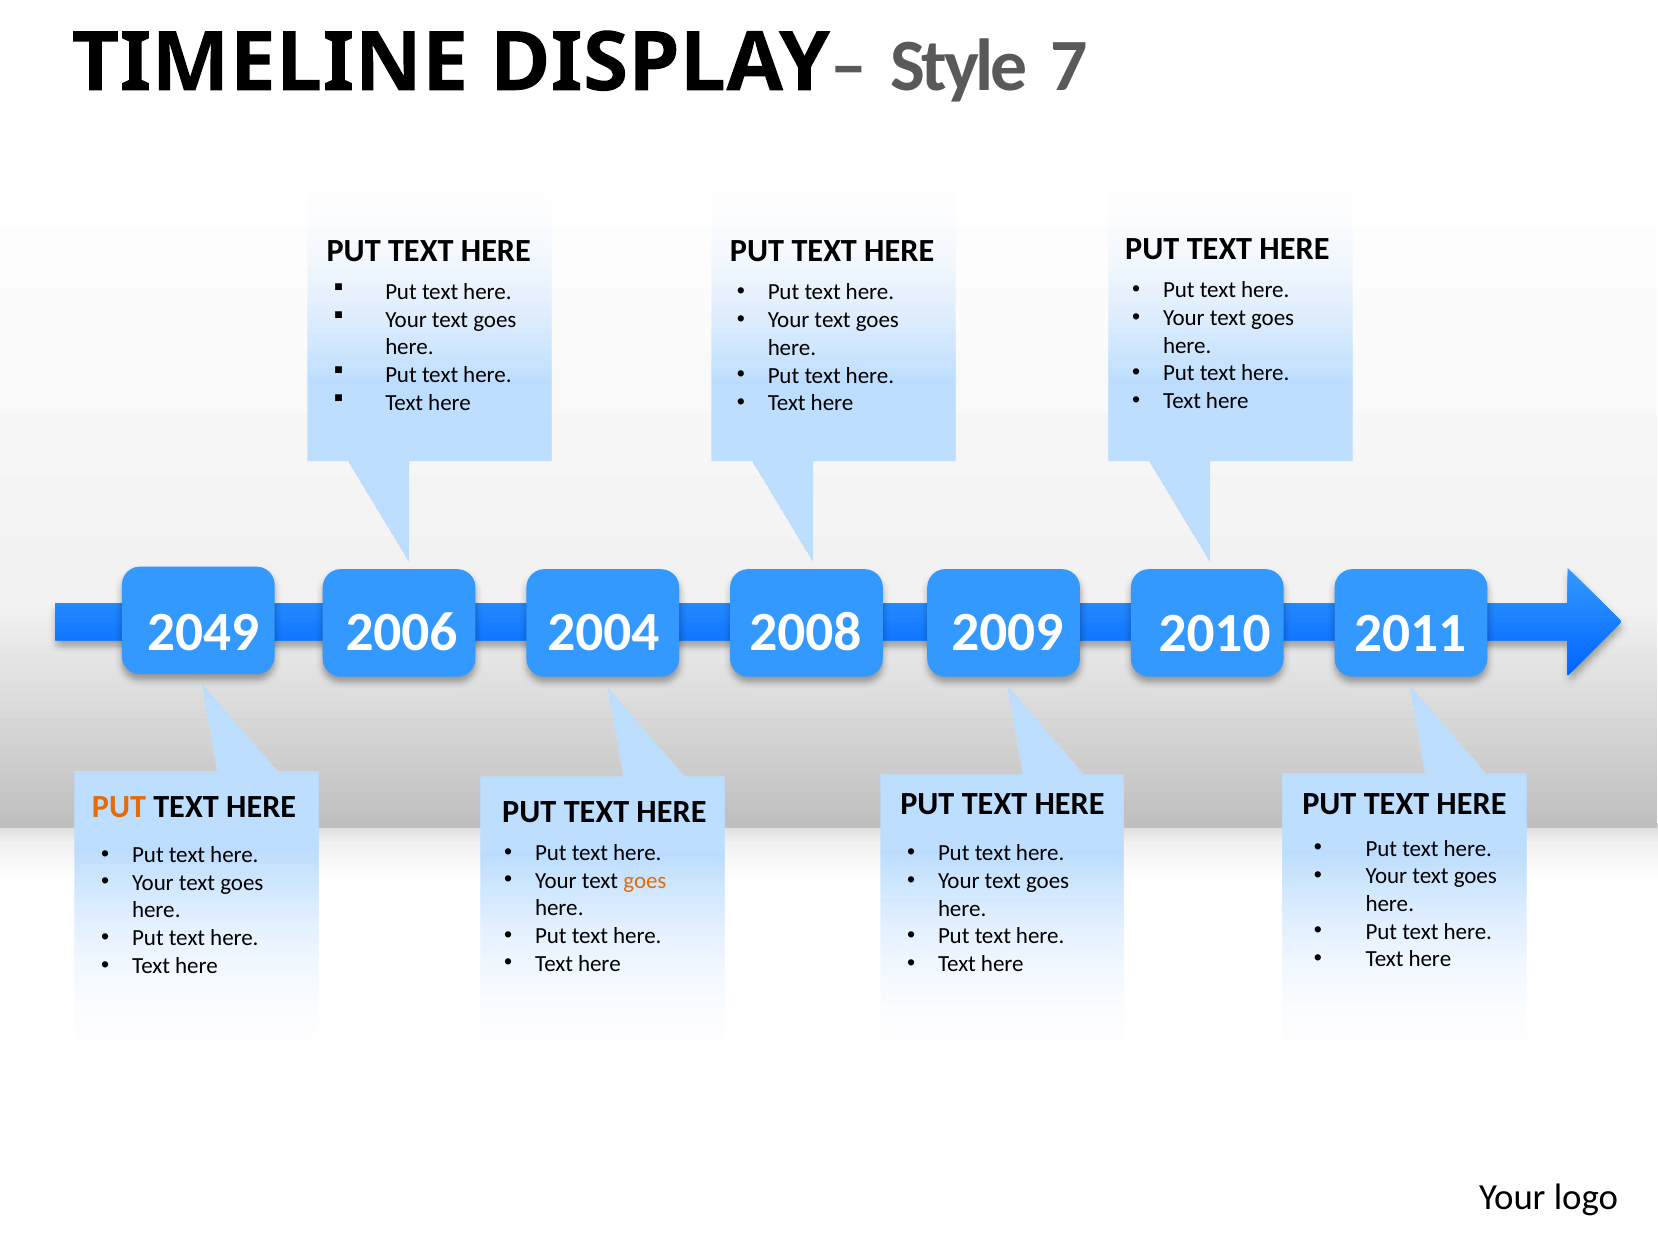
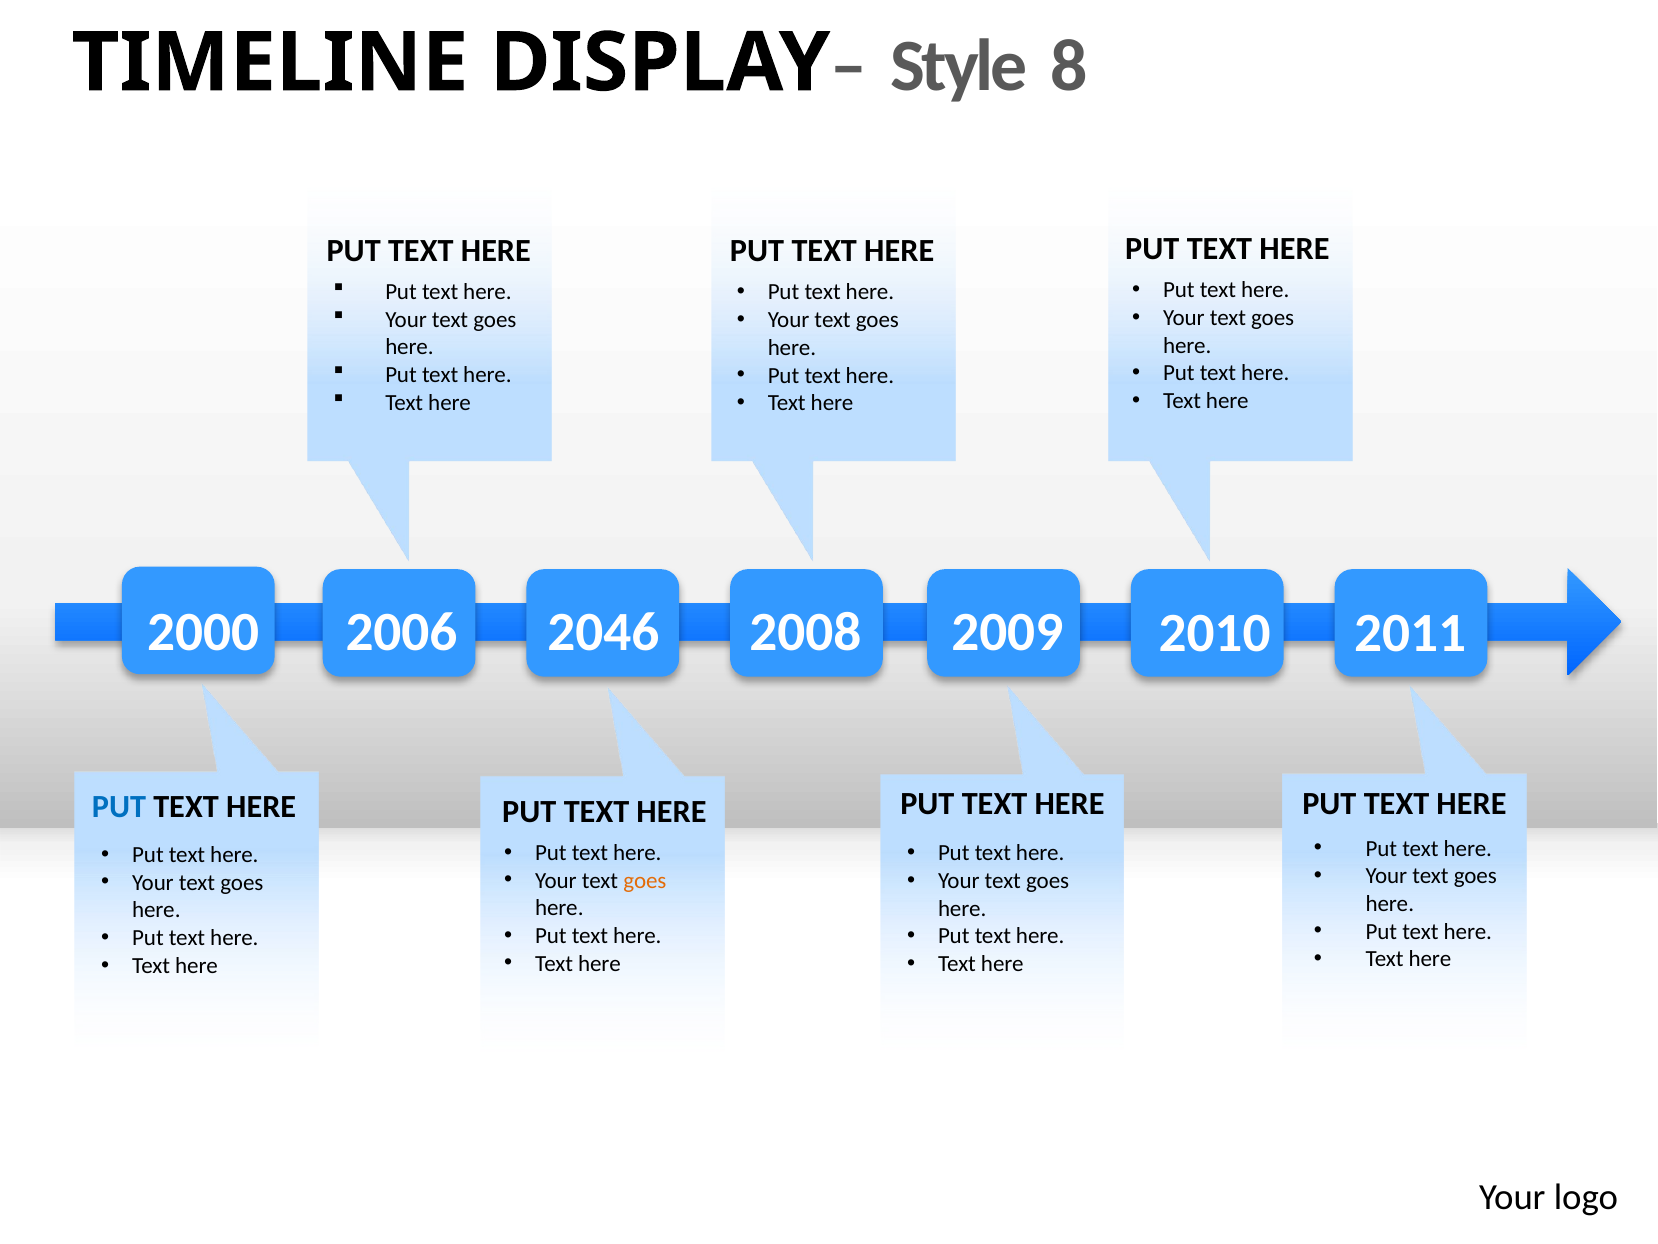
7: 7 -> 8 (1069, 66)
2049: 2049 -> 2000 (203, 632)
2004: 2004 -> 2046 (603, 632)
PUT colour: orange -> blue (119, 806)
